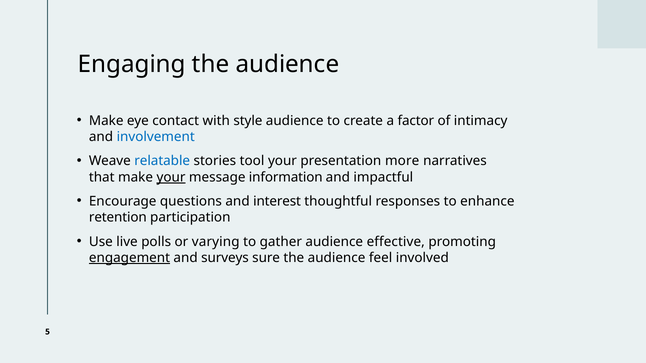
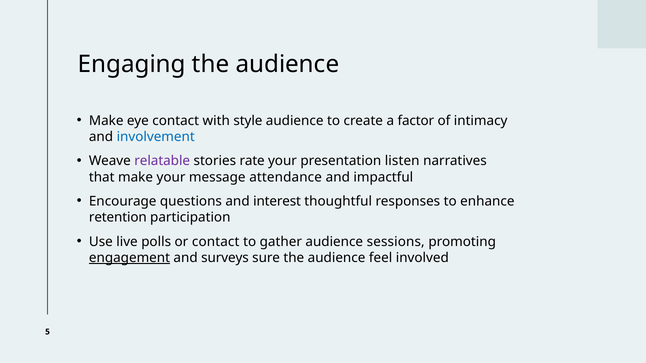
relatable colour: blue -> purple (162, 161)
tool: tool -> rate (252, 161)
more: more -> listen (402, 161)
your underline: present -> none (171, 177)
information: information -> attendance (286, 177)
or varying: varying -> contact (216, 242)
effective: effective -> sessions (396, 242)
